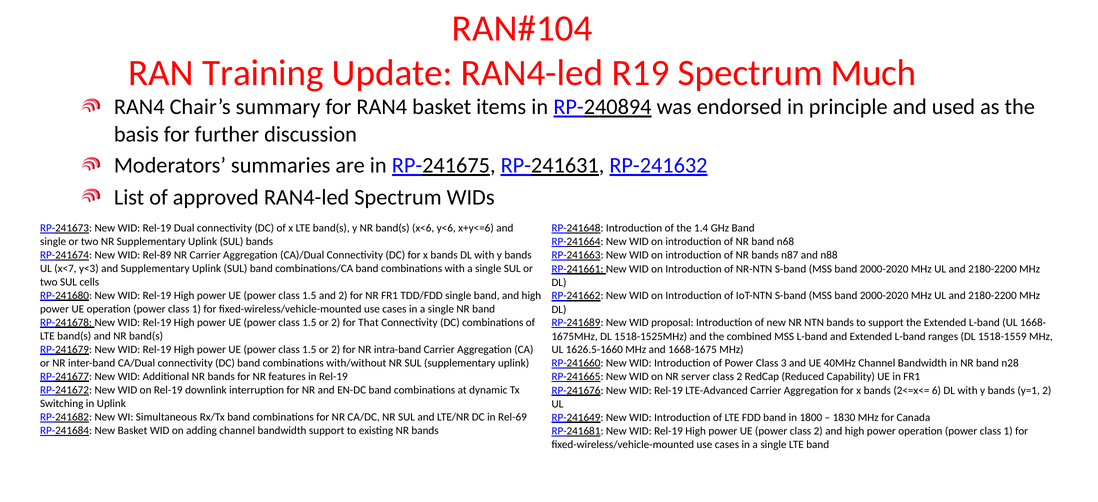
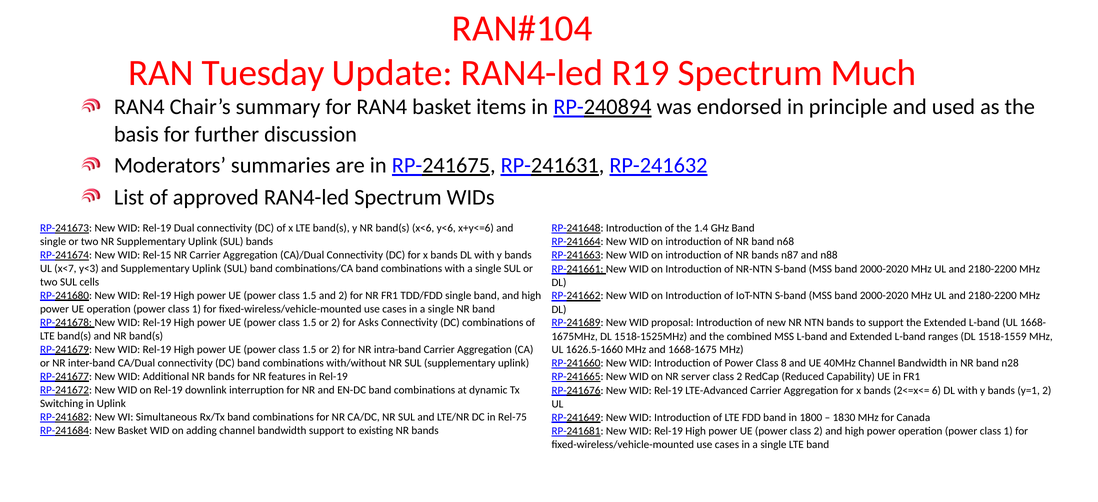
Training: Training -> Tuesday (263, 73)
Rel-89: Rel-89 -> Rel-15 (157, 255)
That: That -> Asks (368, 322)
3: 3 -> 8 (784, 363)
Rel-69: Rel-69 -> Rel-75 (512, 417)
